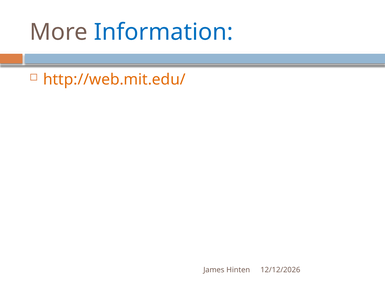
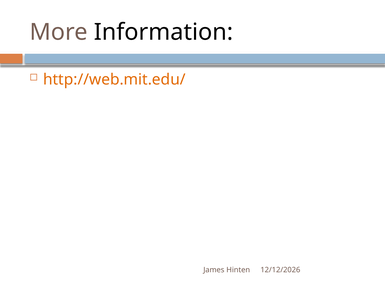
Information colour: blue -> black (163, 32)
